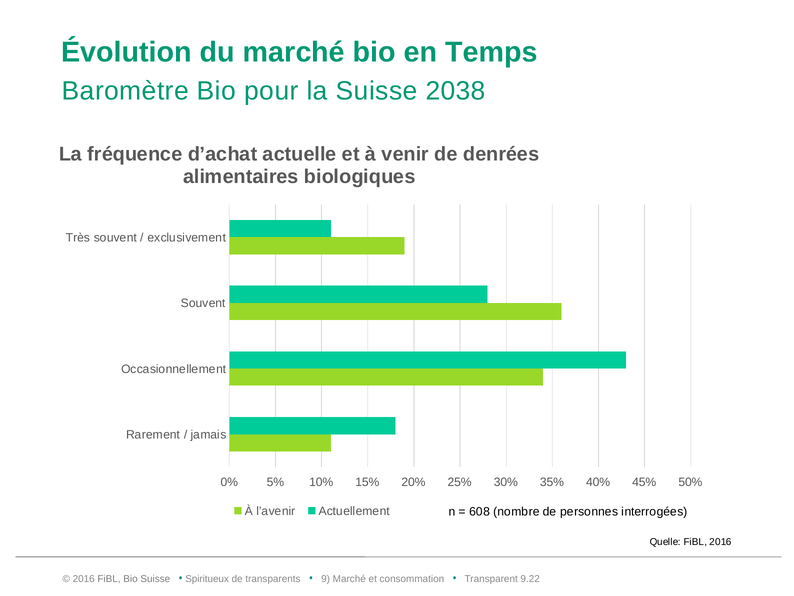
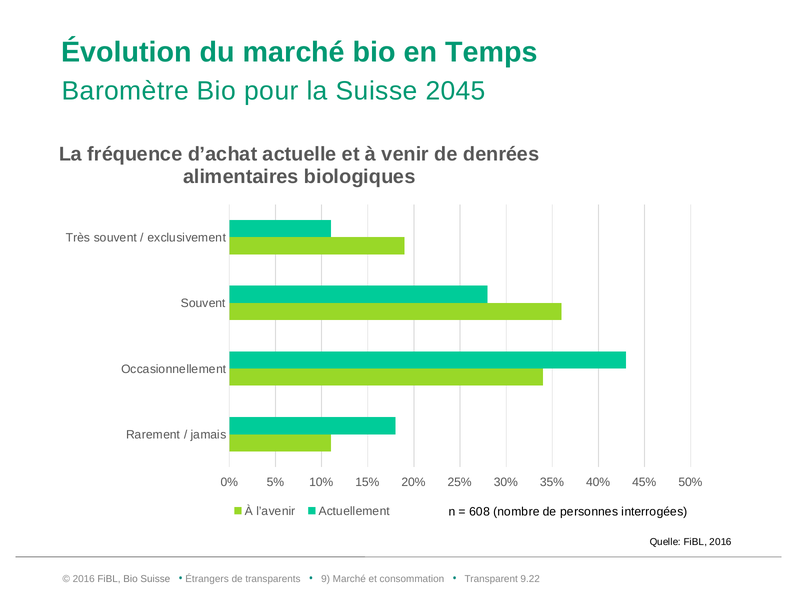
2038: 2038 -> 2045 (455, 91)
Spiritueux: Spiritueux -> Étrangers (207, 579)
